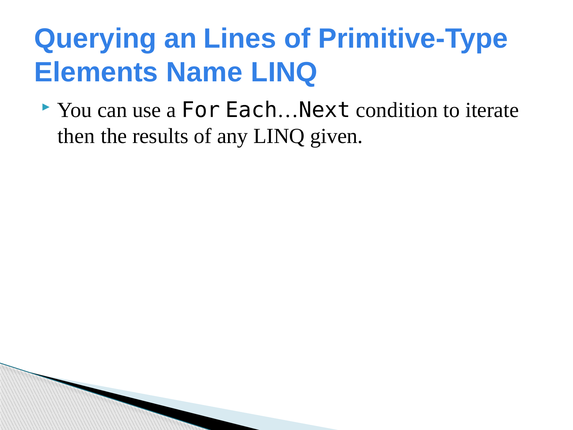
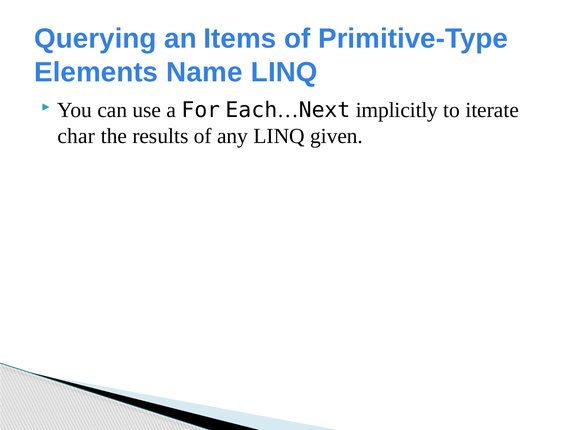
Lines: Lines -> Items (240, 39)
condition: condition -> implicitly (397, 110)
then: then -> char (76, 136)
